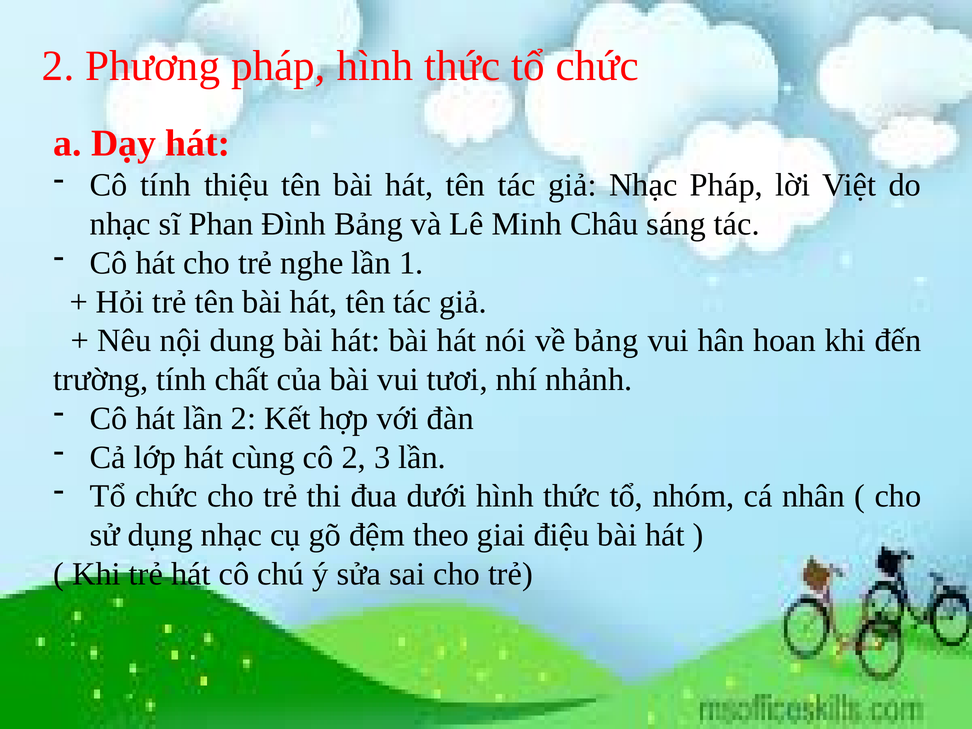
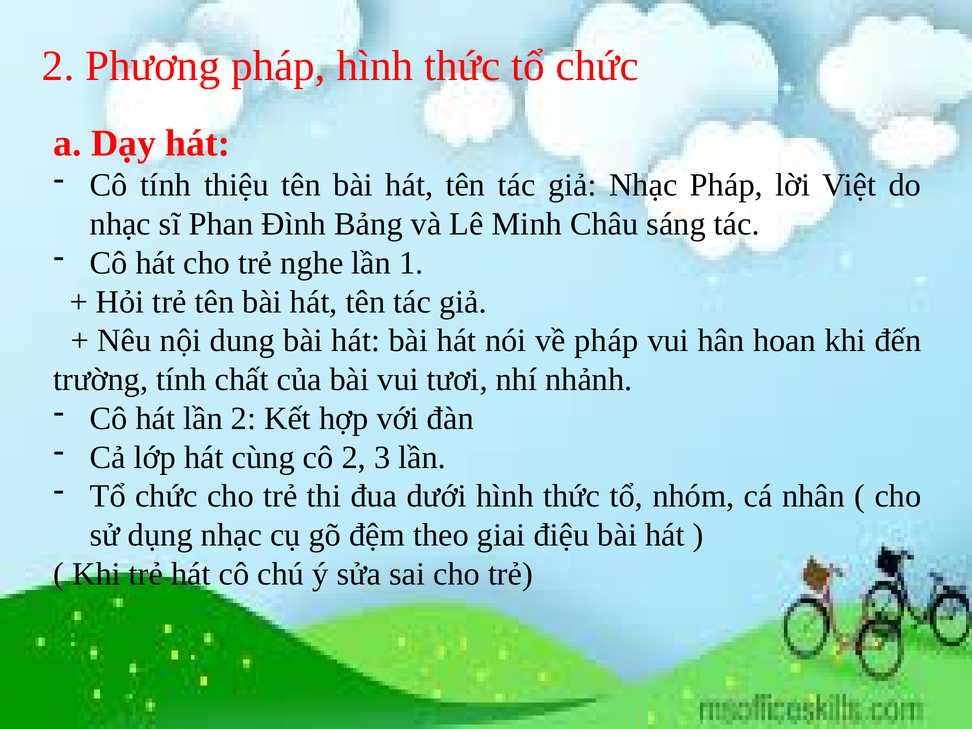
về bảng: bảng -> pháp (606, 341)
